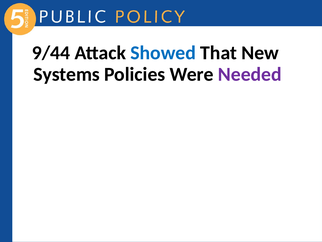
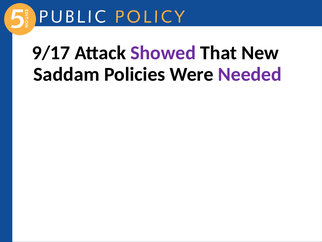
9/44: 9/44 -> 9/17 (51, 53)
Showed colour: blue -> purple (163, 53)
Systems: Systems -> Saddam (66, 74)
